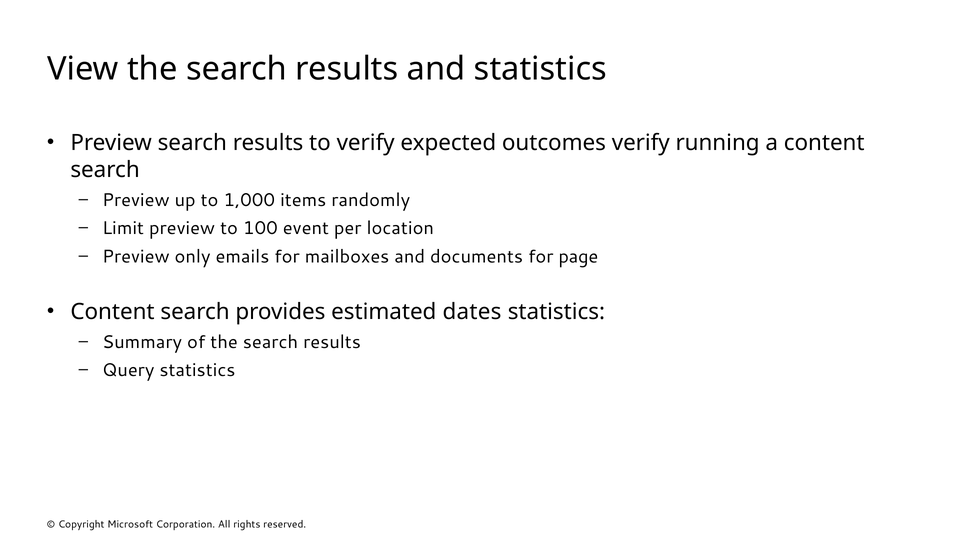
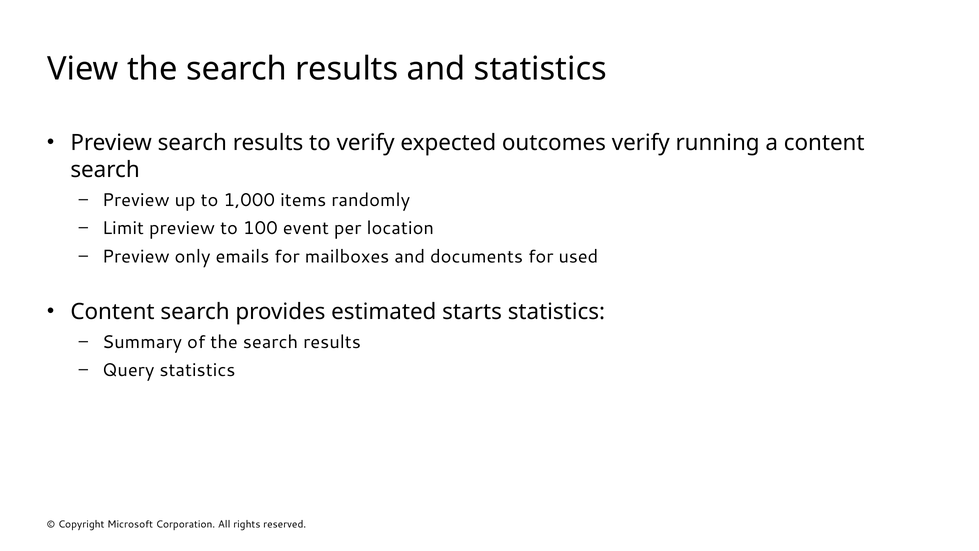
page: page -> used (578, 256)
dates: dates -> starts (472, 312)
